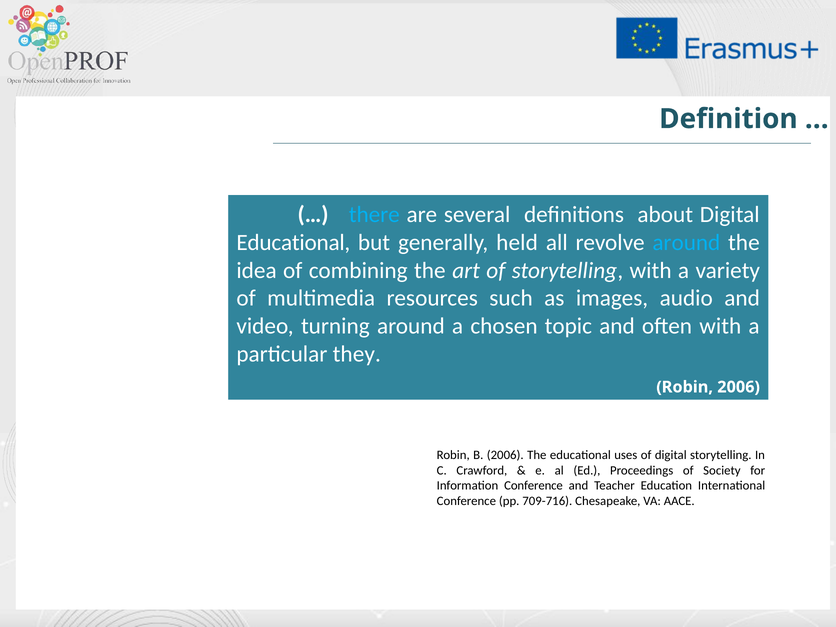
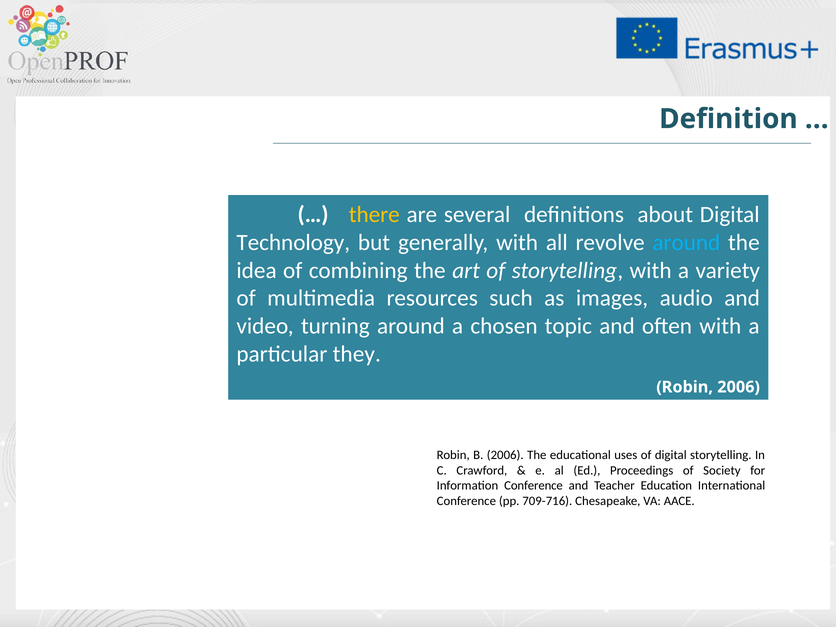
there colour: light blue -> yellow (374, 215)
Educational: Educational -> Technology (293, 243)
generally held: held -> with (517, 243)
